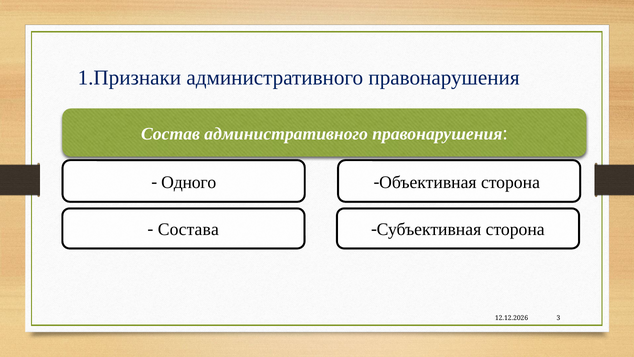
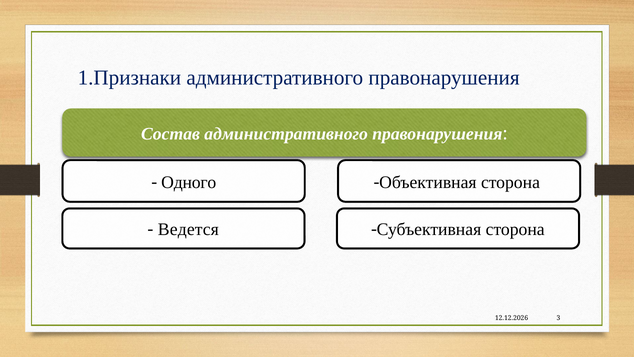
Состава: Состава -> Ведется (188, 229)
